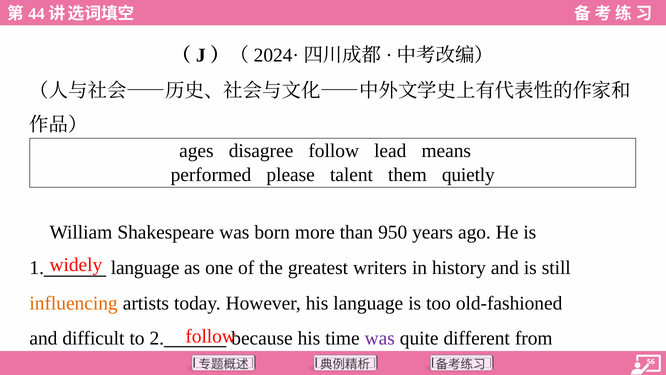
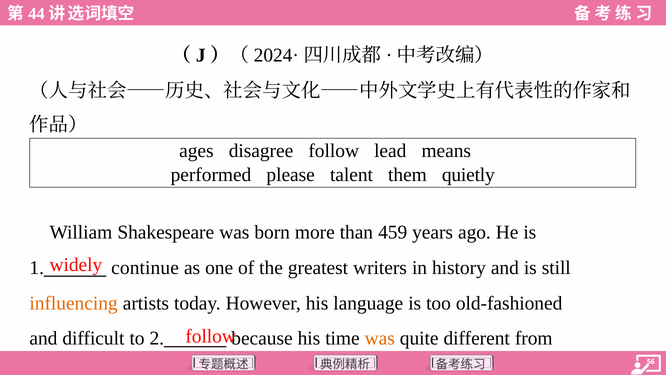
950: 950 -> 459 (393, 232)
language: language -> continue (145, 267)
was colour: purple -> orange (380, 338)
